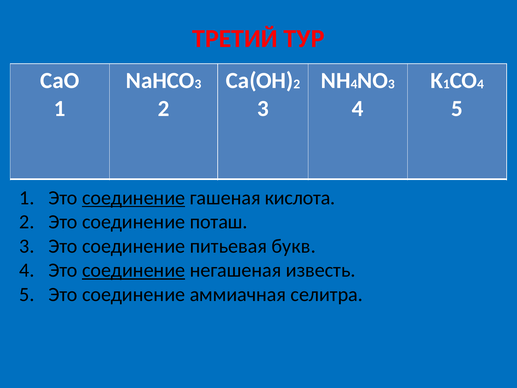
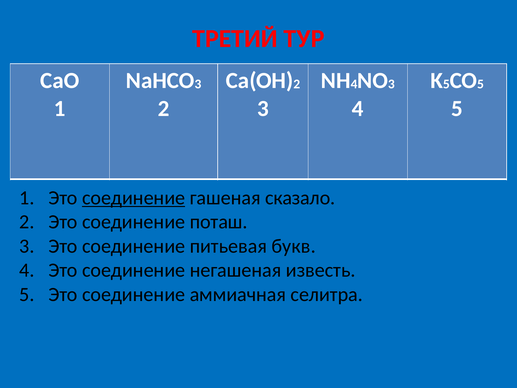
1: 1 -> 5 (446, 84)
4: 4 -> 5 (481, 84)
кислота: кислота -> сказало (300, 198)
соединение underline: present -> none (134, 270)
